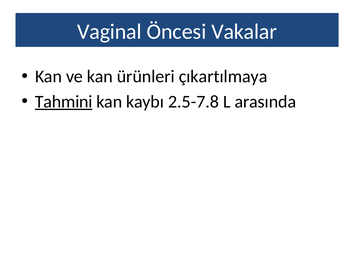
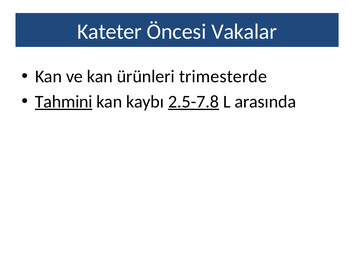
Vaginal: Vaginal -> Kateter (109, 32)
çıkartılmaya: çıkartılmaya -> trimesterde (223, 77)
2.5-7.8 underline: none -> present (194, 102)
